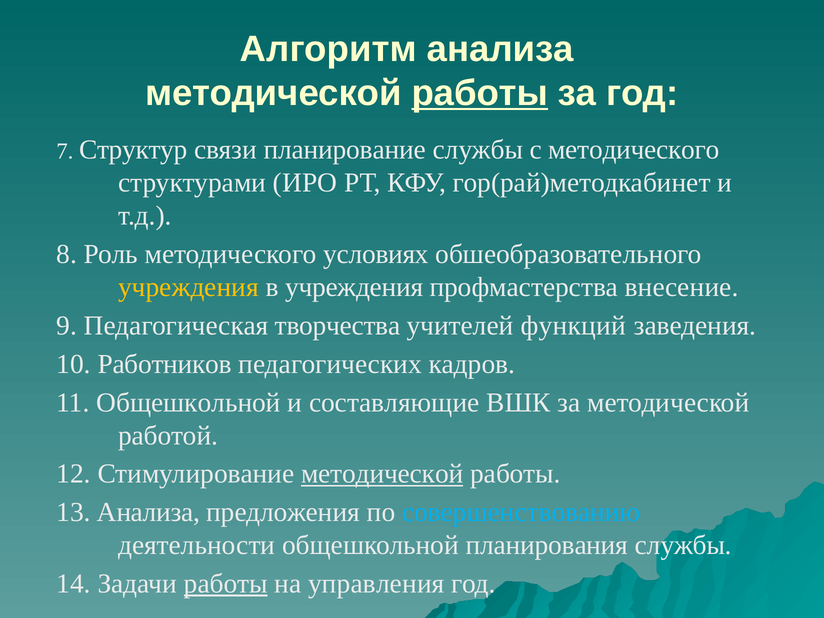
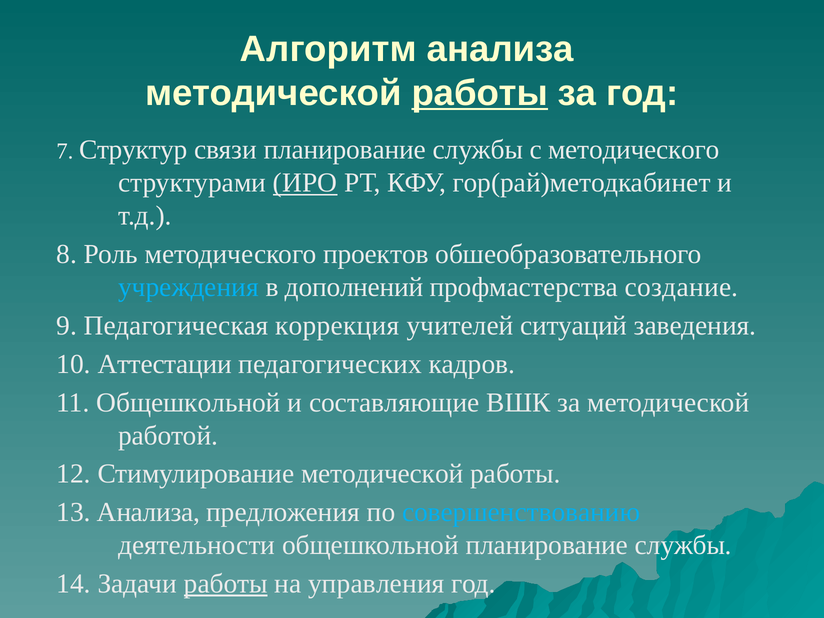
ИРО underline: none -> present (305, 183)
условиях: условиях -> проектов (376, 254)
учреждения colour: yellow -> light blue (188, 287)
в учреждения: учреждения -> дополнений (354, 287)
внесение: внесение -> создание (682, 287)
творчества: творчества -> коррекция (337, 326)
функций: функций -> ситуаций (574, 326)
Работников: Работников -> Аттестации (165, 364)
методической underline: present -> none (382, 474)
общешкольной планирования: планирования -> планирование (547, 545)
